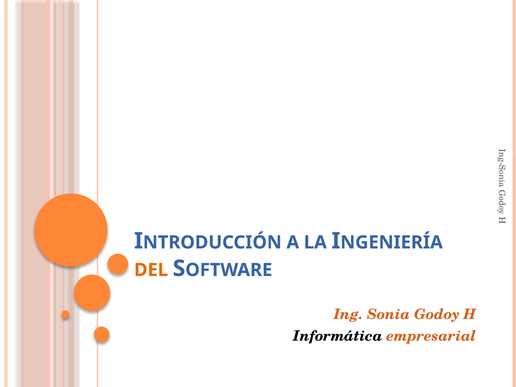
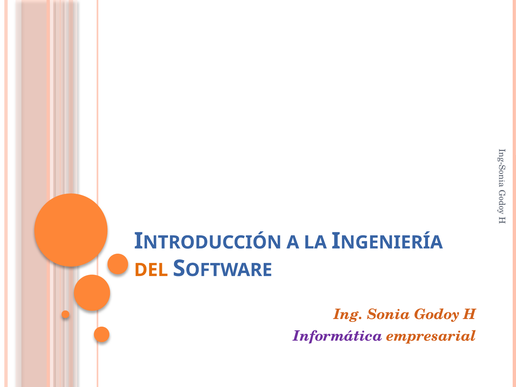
Informática colour: black -> purple (338, 336)
